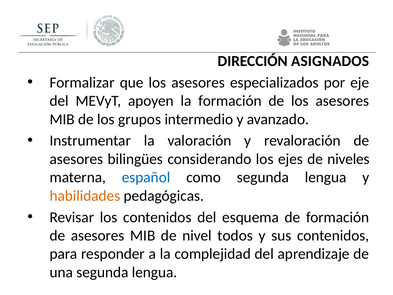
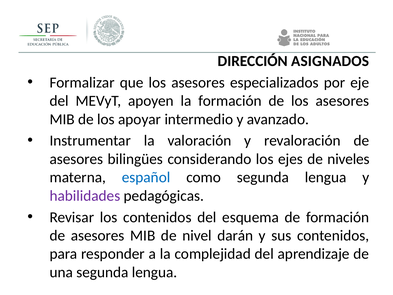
grupos: grupos -> apoyar (140, 119)
habilidades colour: orange -> purple (85, 196)
todos: todos -> darán (235, 235)
